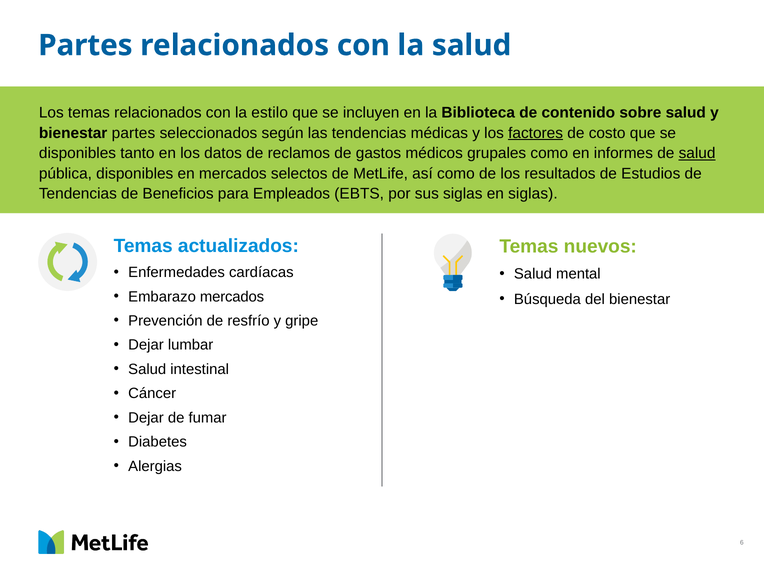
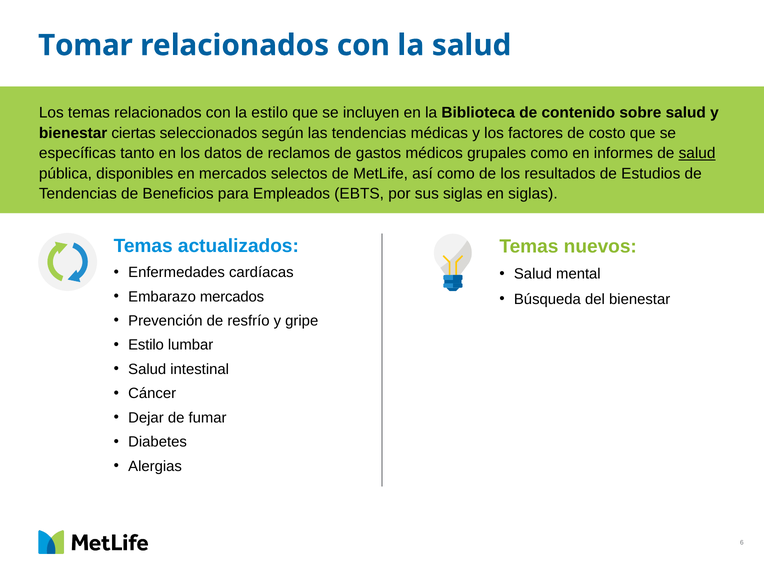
Partes: Partes -> Tomar (85, 45)
bienestar partes: partes -> ciertas (134, 133)
factores underline: present -> none (536, 133)
disponibles: disponibles -> específicas (77, 153)
Dejar: Dejar -> Estilo (146, 345)
